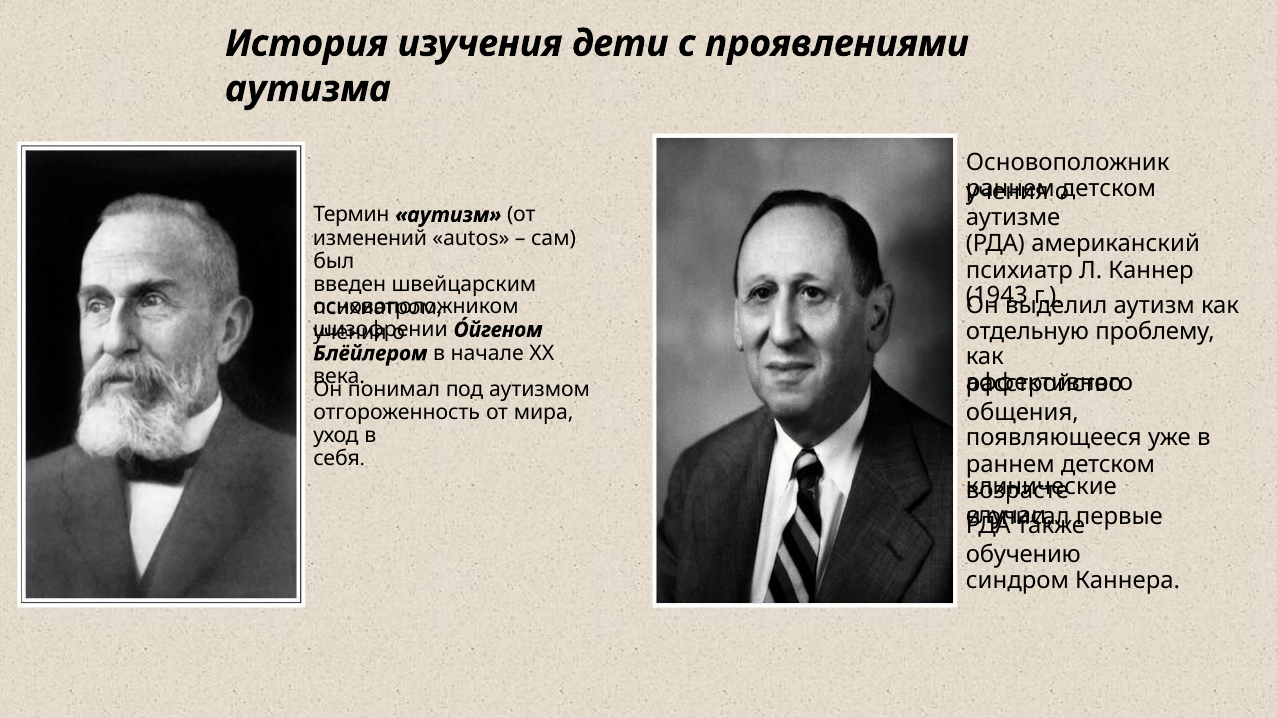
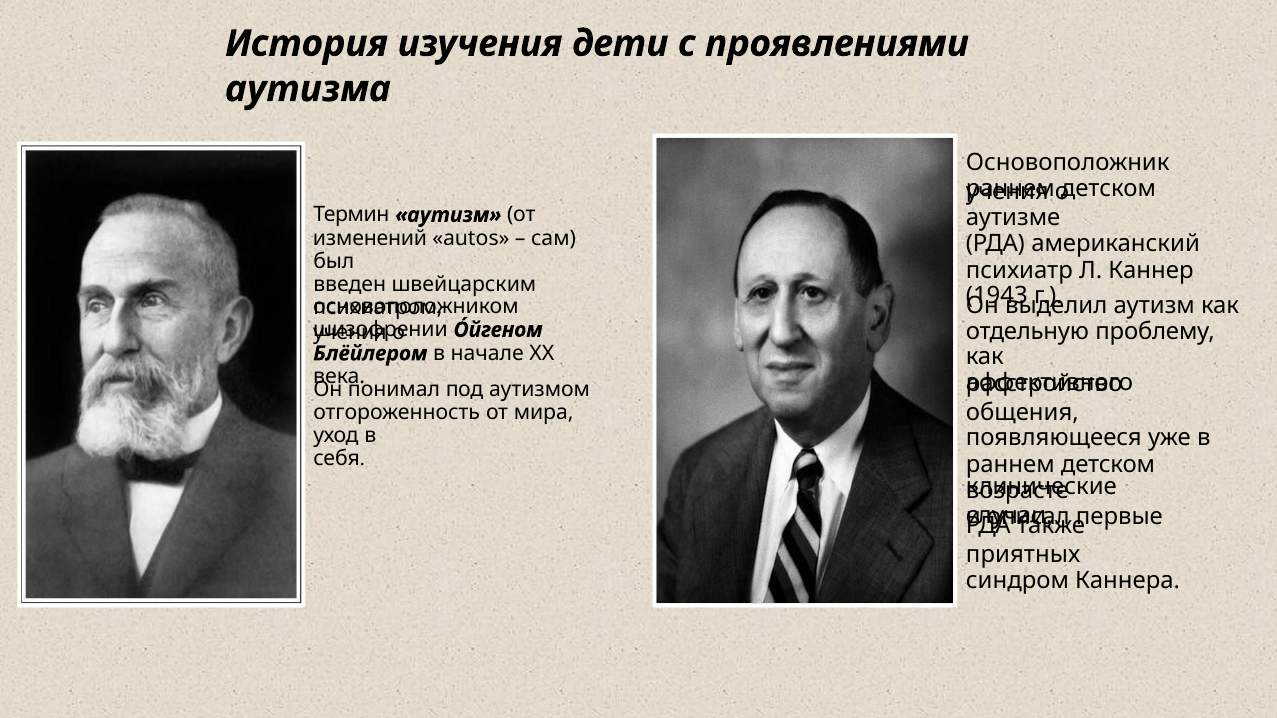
обучению: обучению -> приятных (1023, 555)
